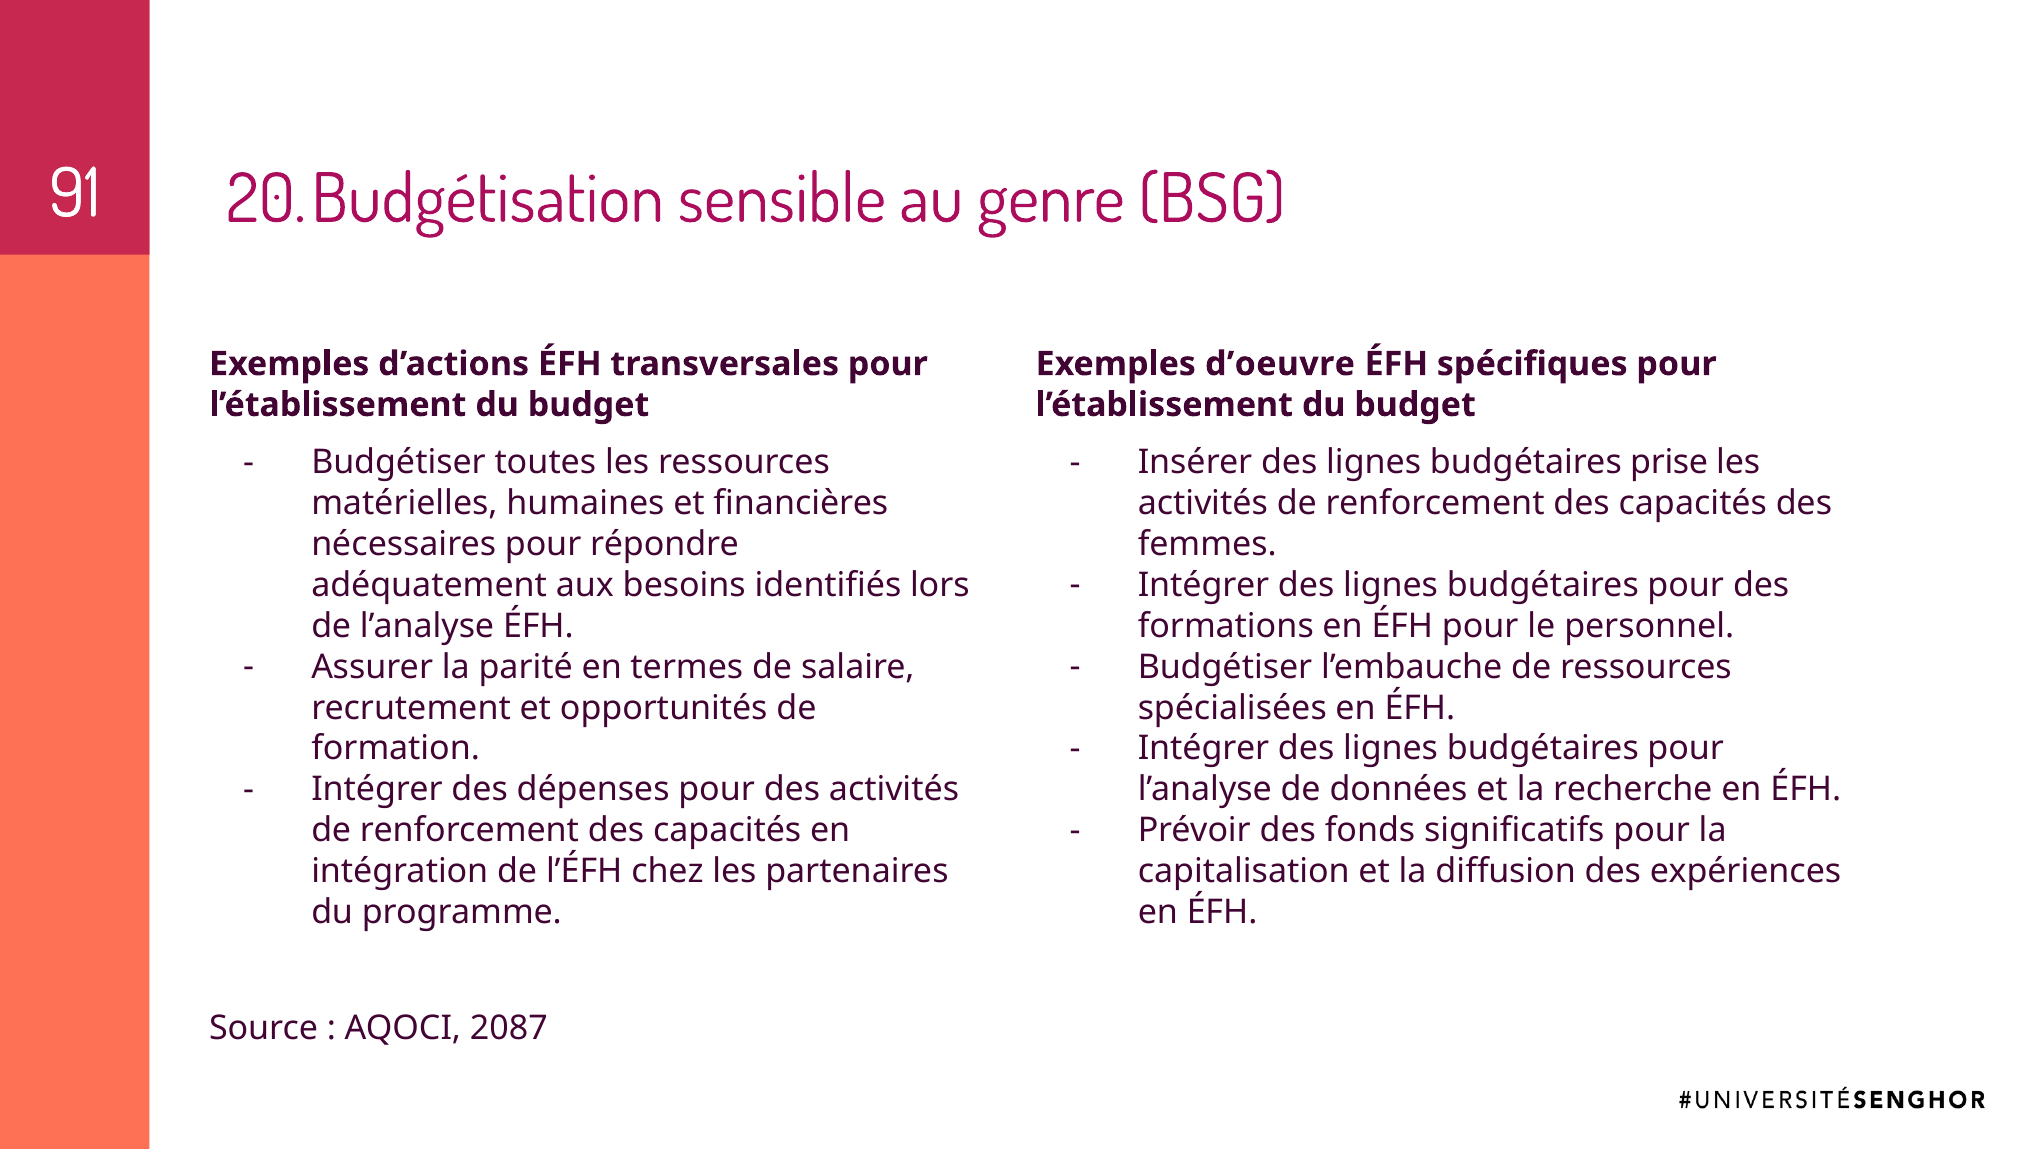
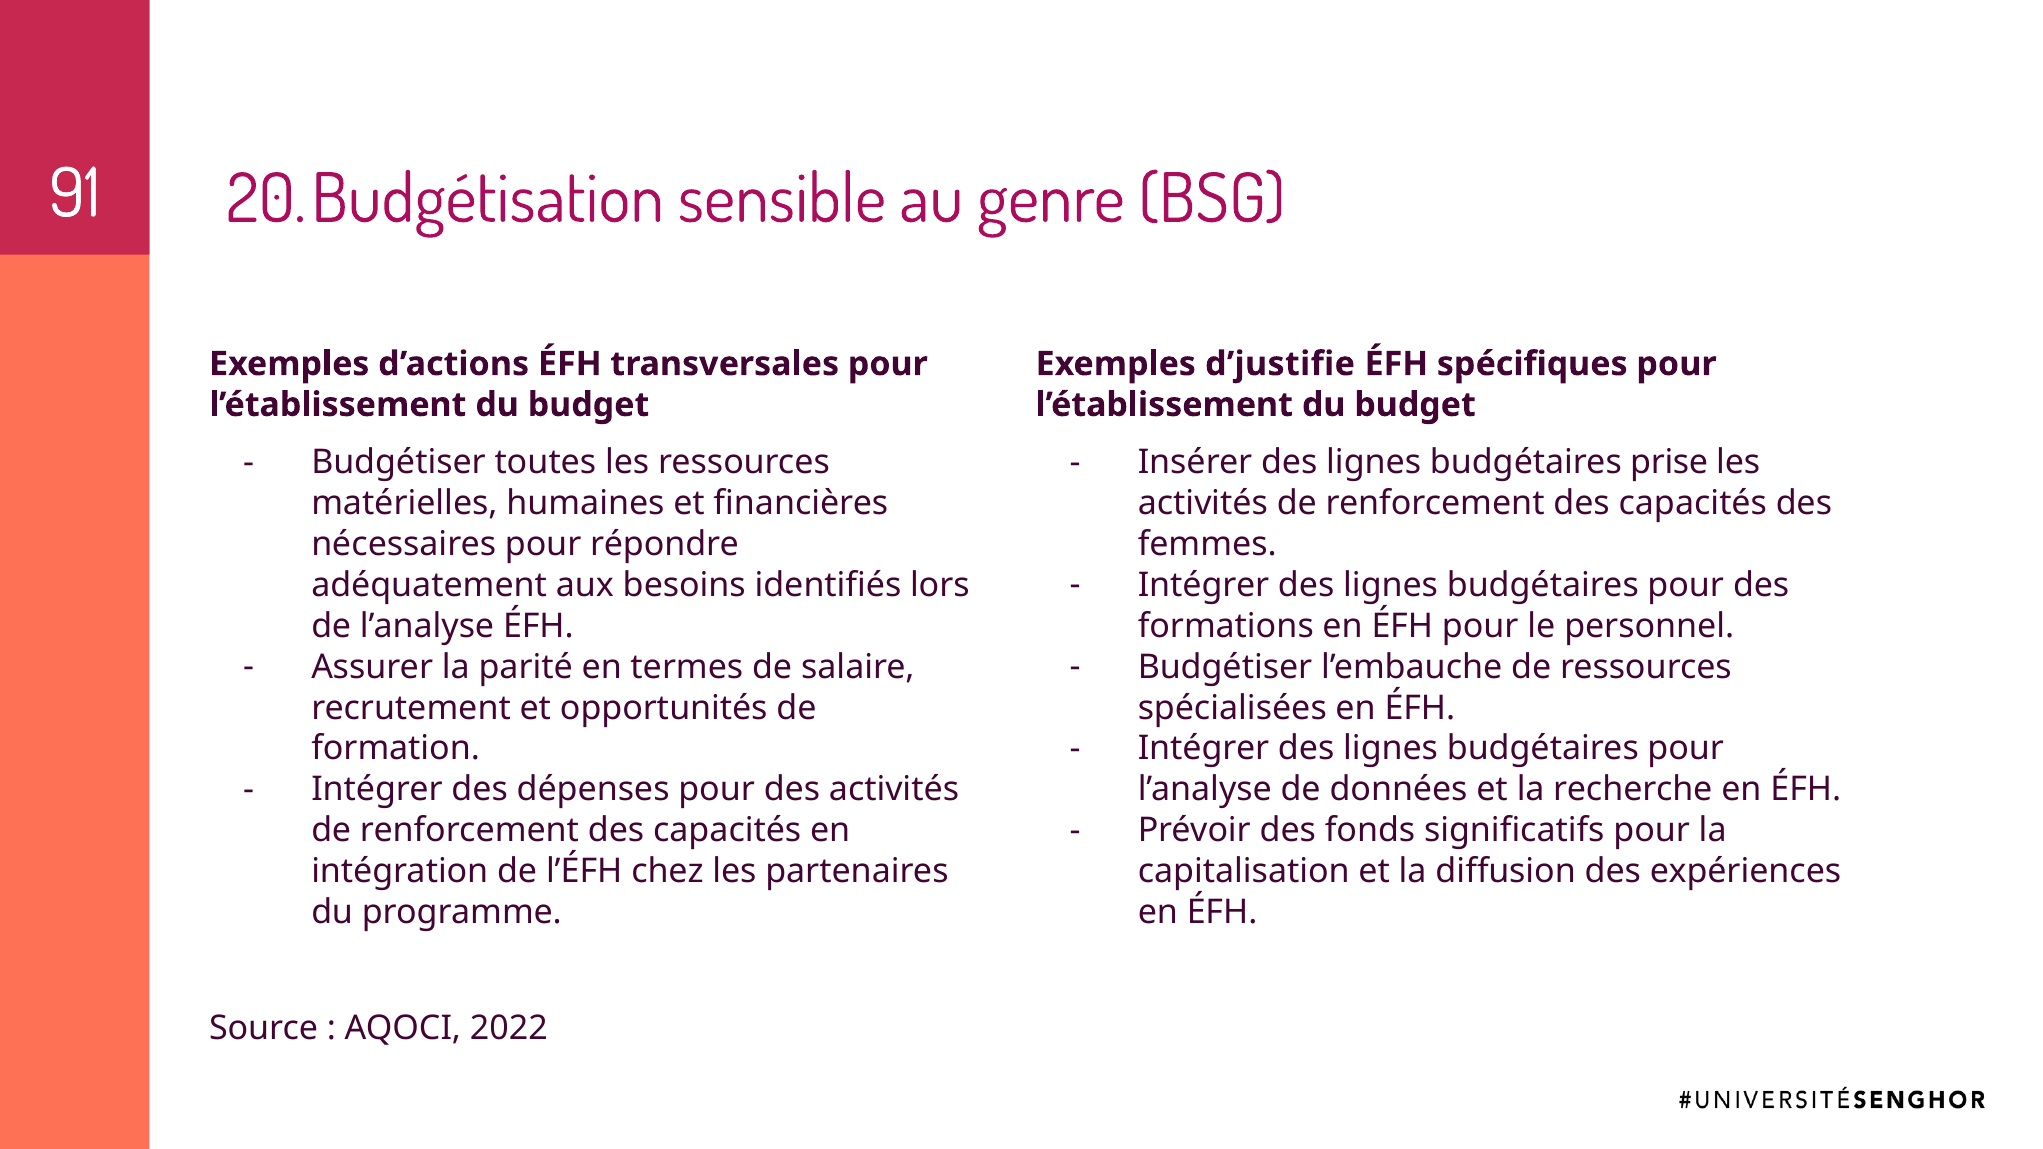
d’oeuvre: d’oeuvre -> d’justifie (1280, 364)
2087: 2087 -> 2022 (509, 1028)
